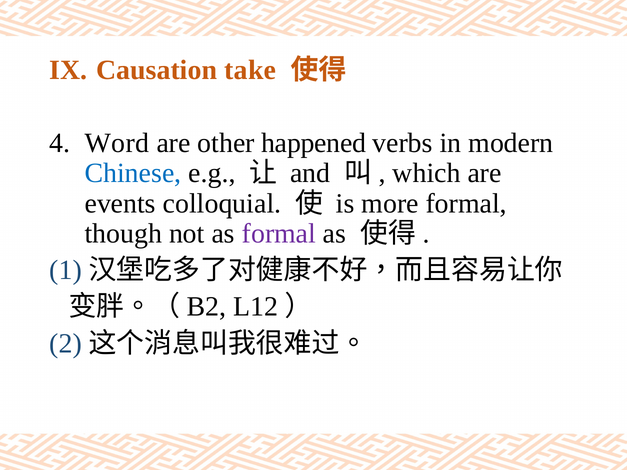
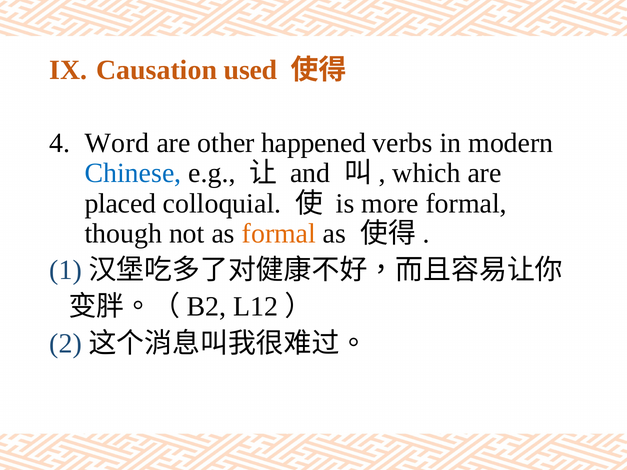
take: take -> used (251, 70)
events: events -> placed (120, 203)
formal colour: purple -> orange (279, 234)
